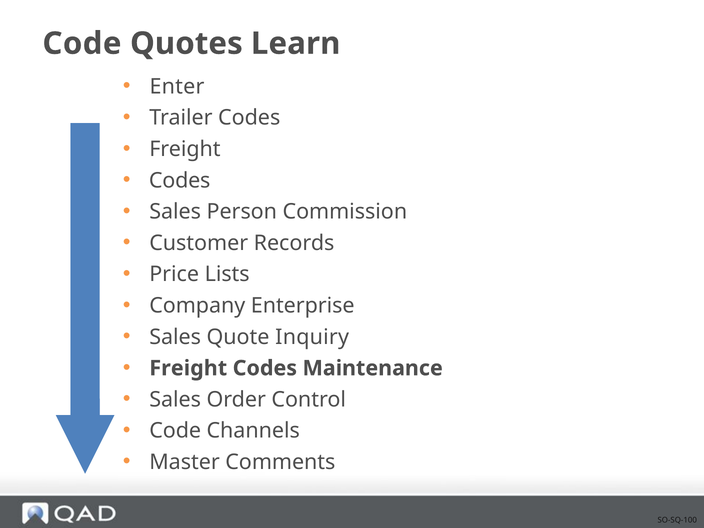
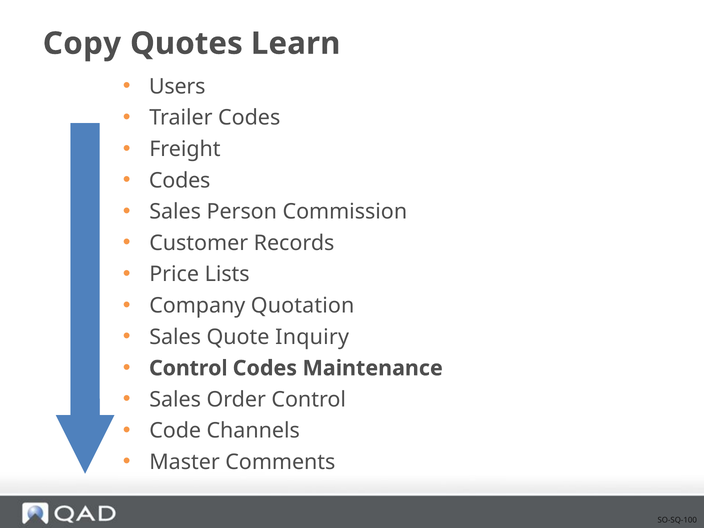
Code: Code -> Copy (82, 44)
Enter: Enter -> Users (177, 87)
Enterprise: Enterprise -> Quotation (303, 306)
Freight: Freight -> Control (188, 368)
